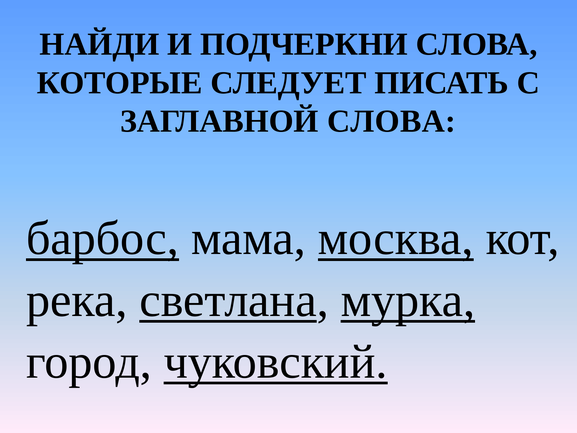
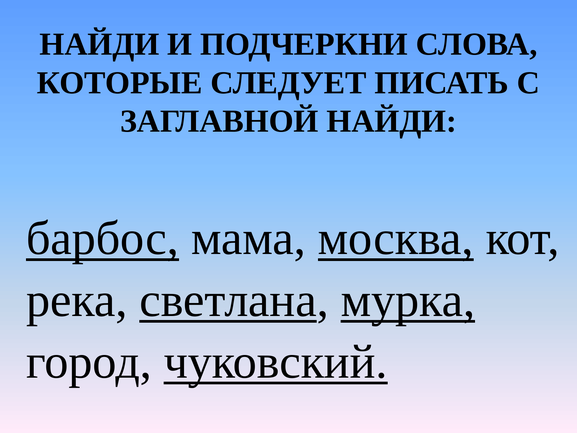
ЗАГЛАВНОЙ СЛОВА: СЛОВА -> НАЙДИ (392, 121)
